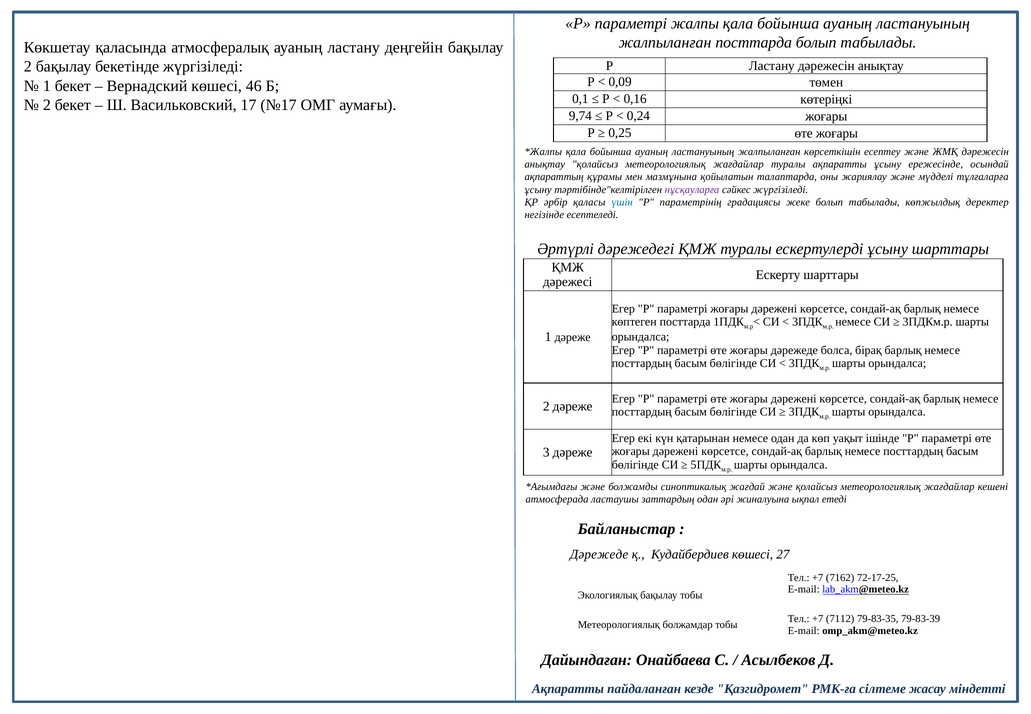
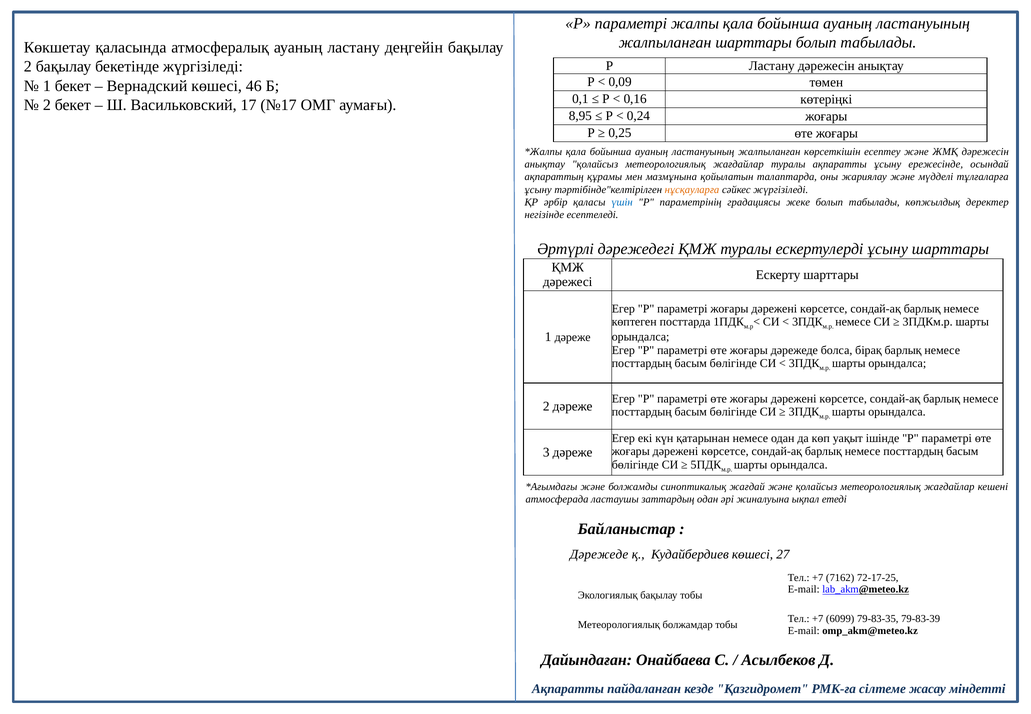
жалпыланған посттарда: посттарда -> шарттары (754, 43)
9,74: 9,74 -> 8,95 (580, 116)
нұсқауларға colour: purple -> orange (692, 190)
7112: 7112 -> 6099 (840, 619)
